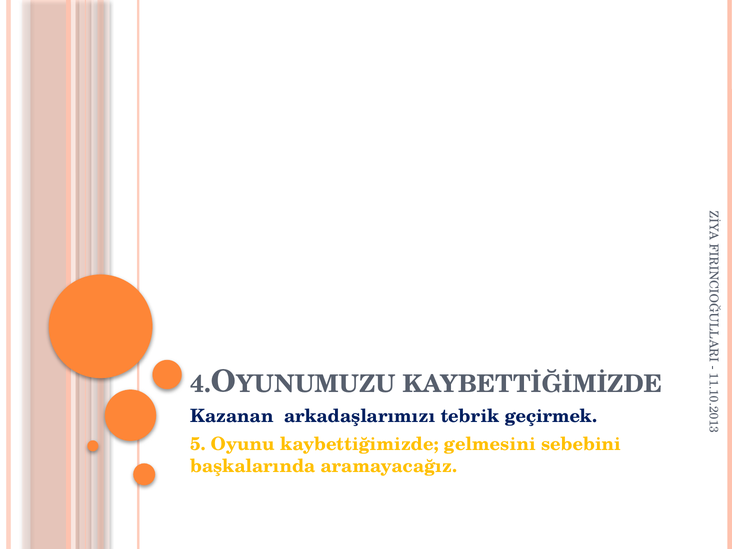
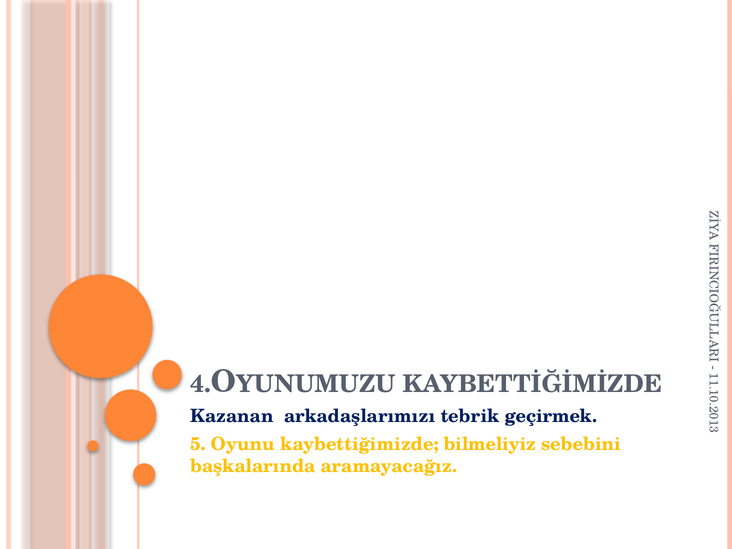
gelmesini: gelmesini -> bilmeliyiz (490, 444)
